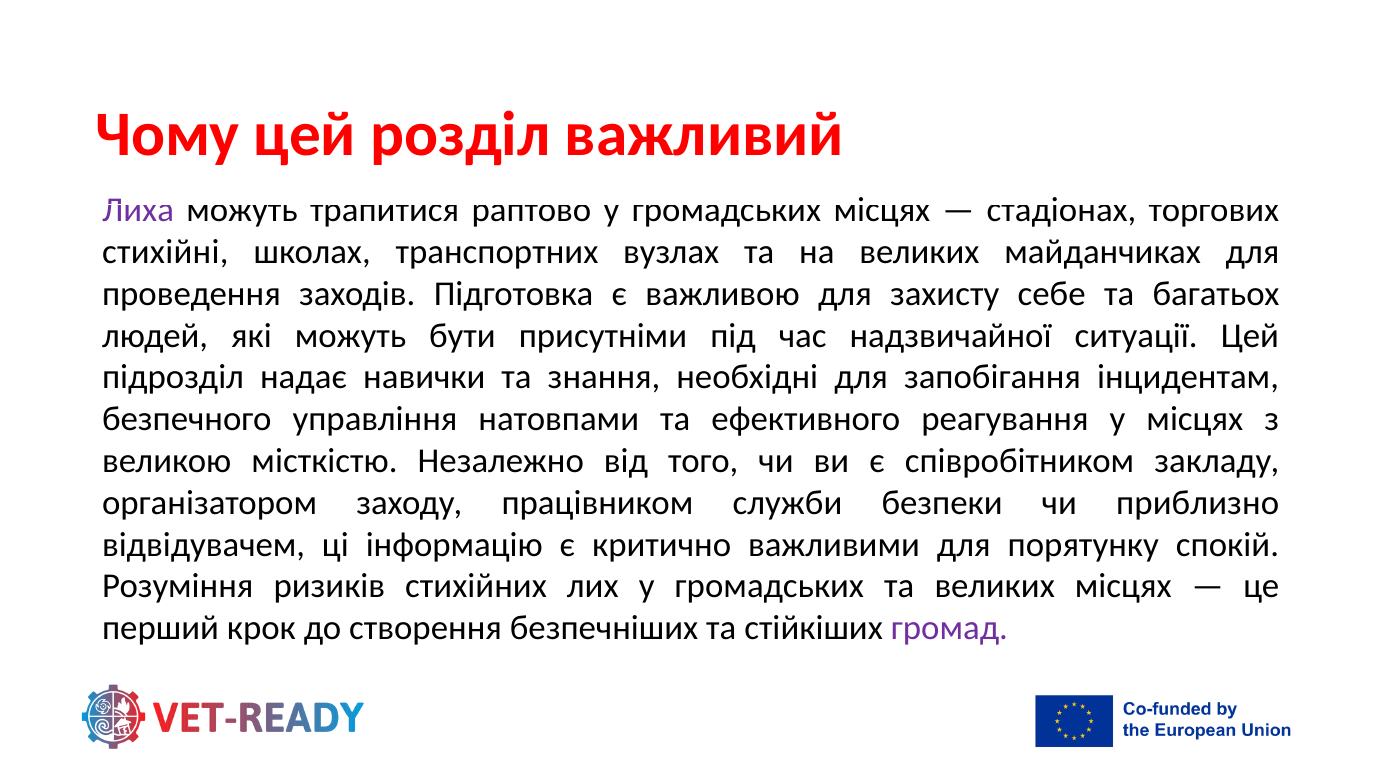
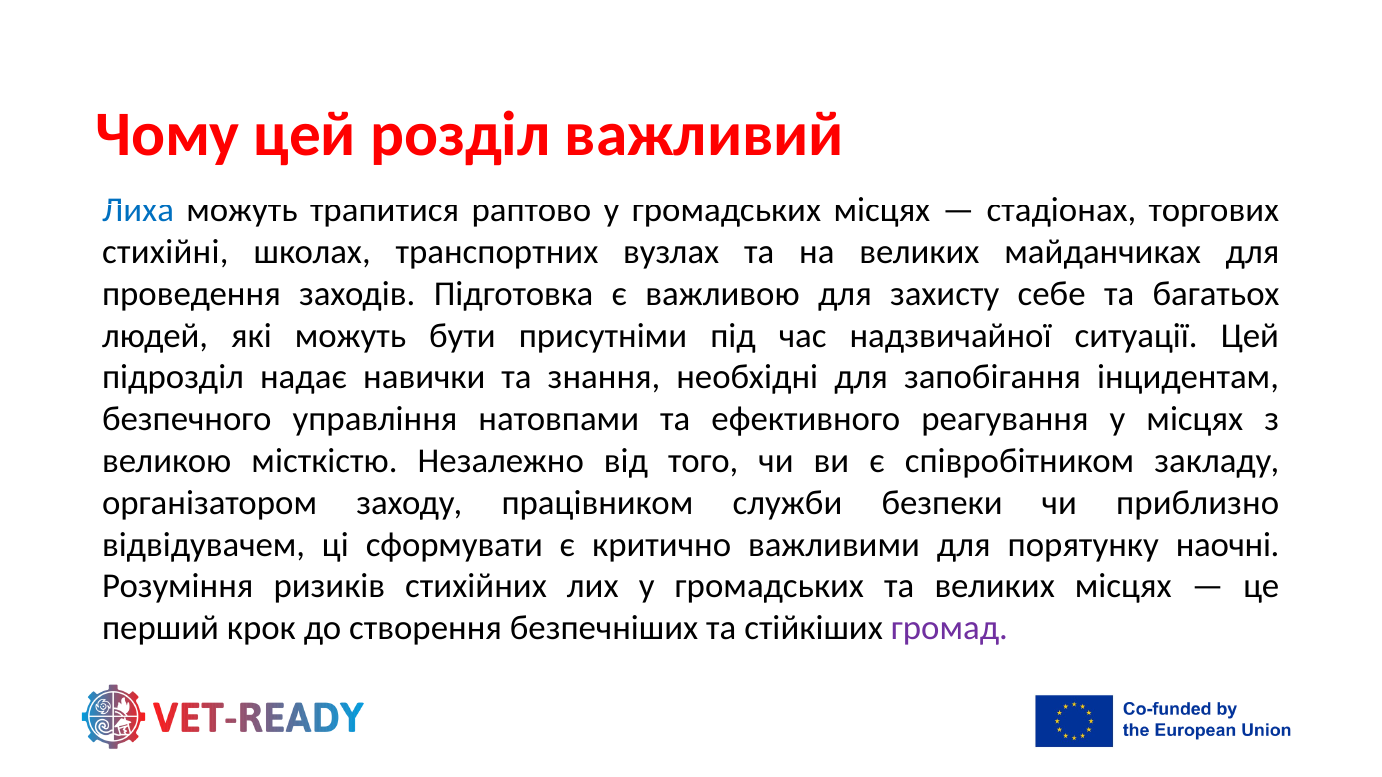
Лиха colour: purple -> blue (138, 210)
інформацію: інформацію -> сформувати (454, 545)
спокій: спокій -> наочні (1228, 545)
